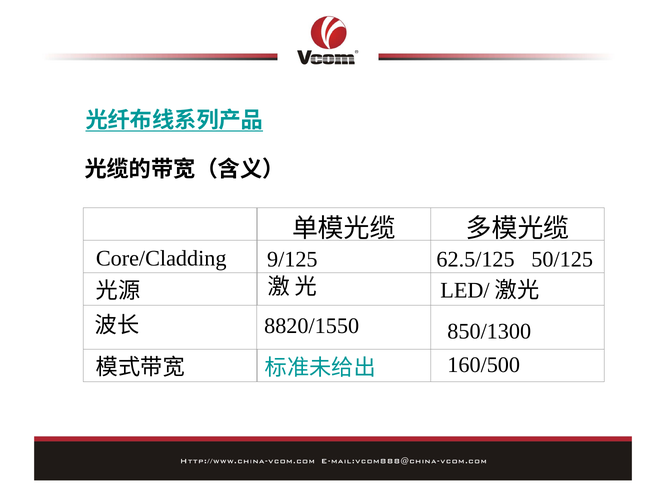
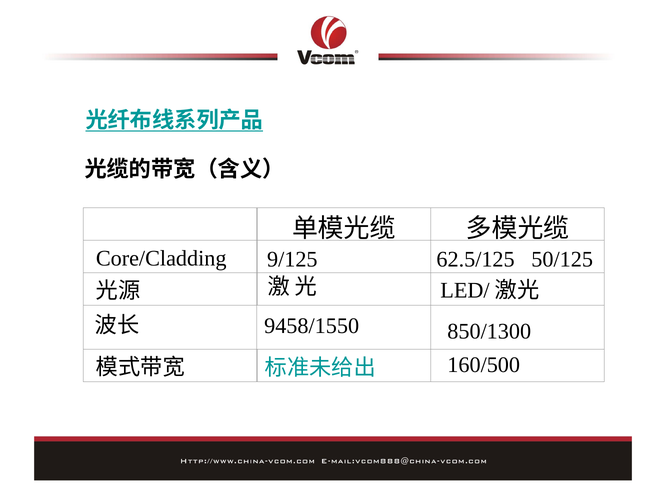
8820/1550: 8820/1550 -> 9458/1550 (312, 326)
